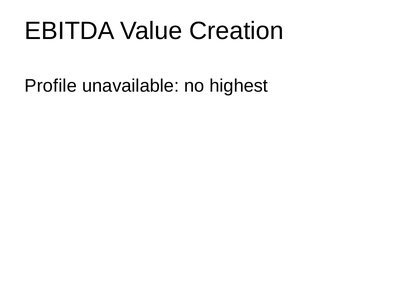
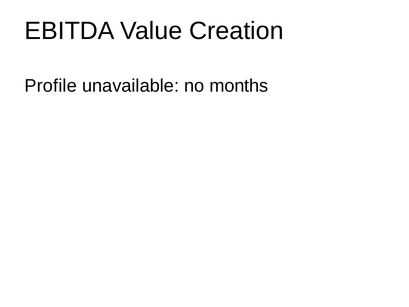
highest: highest -> months (239, 86)
